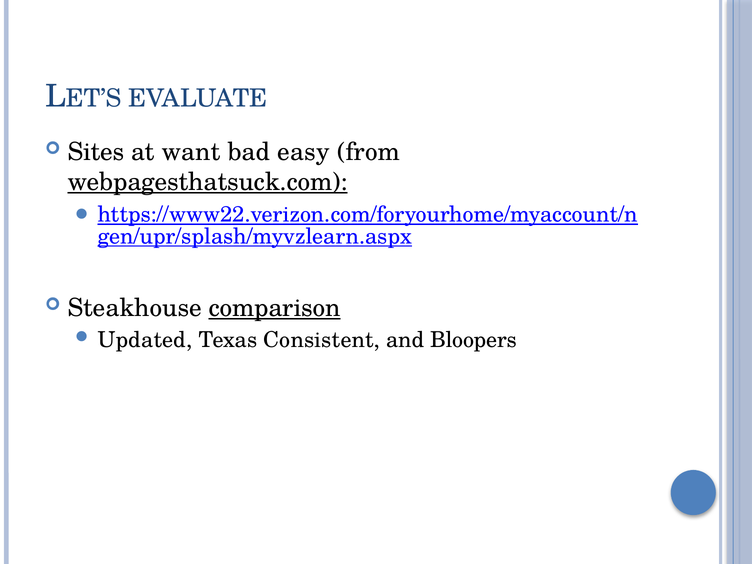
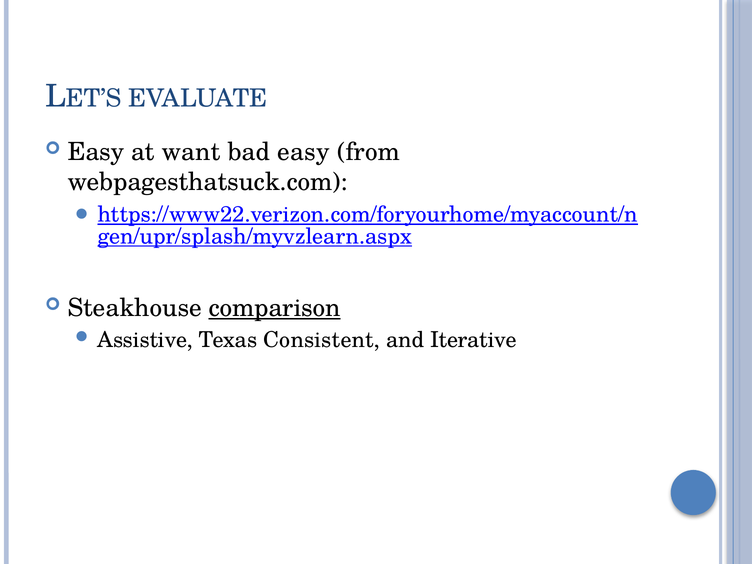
Sites: Sites -> Easy (96, 152)
webpagesthatsuck.com underline: present -> none (208, 182)
Updated: Updated -> Assistive (145, 340)
Bloopers: Bloopers -> Iterative (473, 340)
